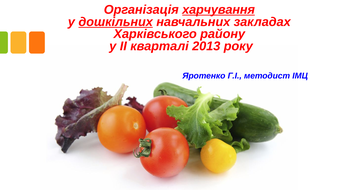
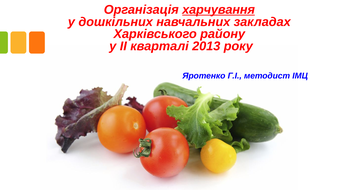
дошкільних underline: present -> none (116, 22)
